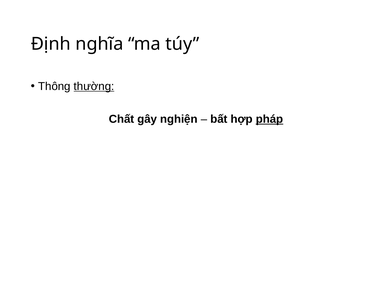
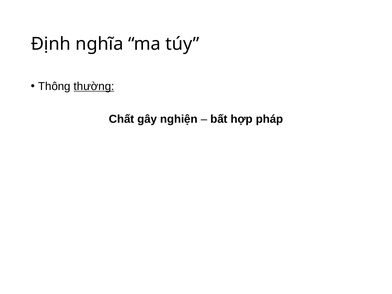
pháp underline: present -> none (269, 119)
